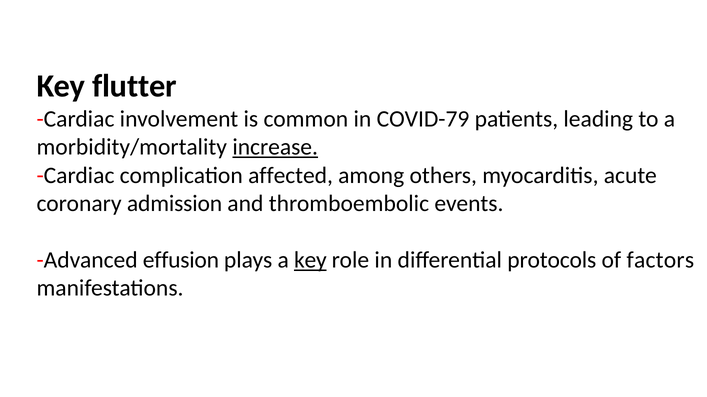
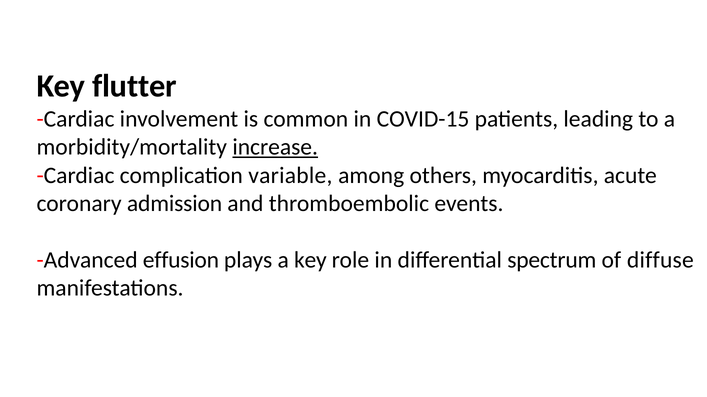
COVID-79: COVID-79 -> COVID-15 (423, 119)
affected: affected -> variable (290, 176)
key underline: present -> none (310, 260)
protocols: protocols -> spectrum (552, 260)
factors: factors -> diffuse (660, 260)
